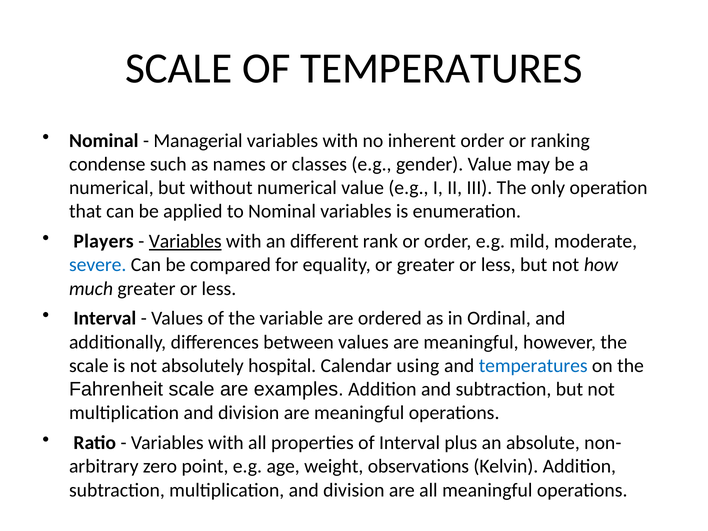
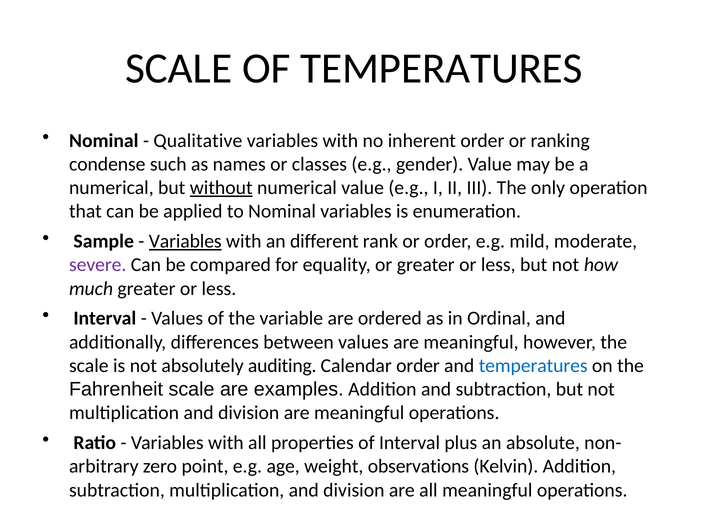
Managerial: Managerial -> Qualitative (198, 141)
without underline: none -> present (221, 188)
Players: Players -> Sample (104, 241)
severe colour: blue -> purple (98, 265)
hospital: hospital -> auditing (282, 366)
Calendar using: using -> order (418, 366)
